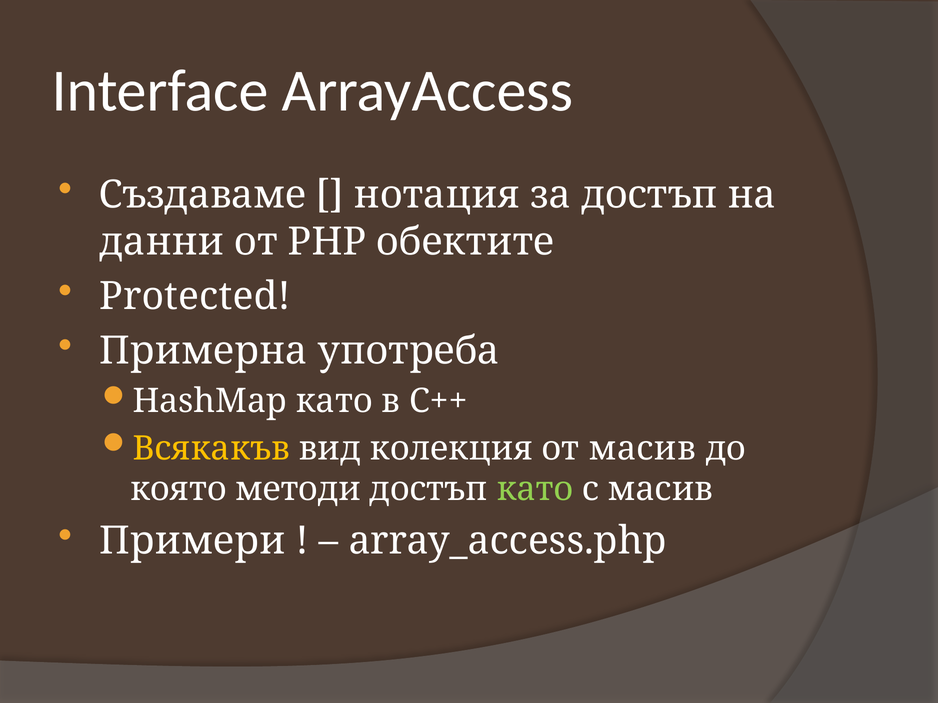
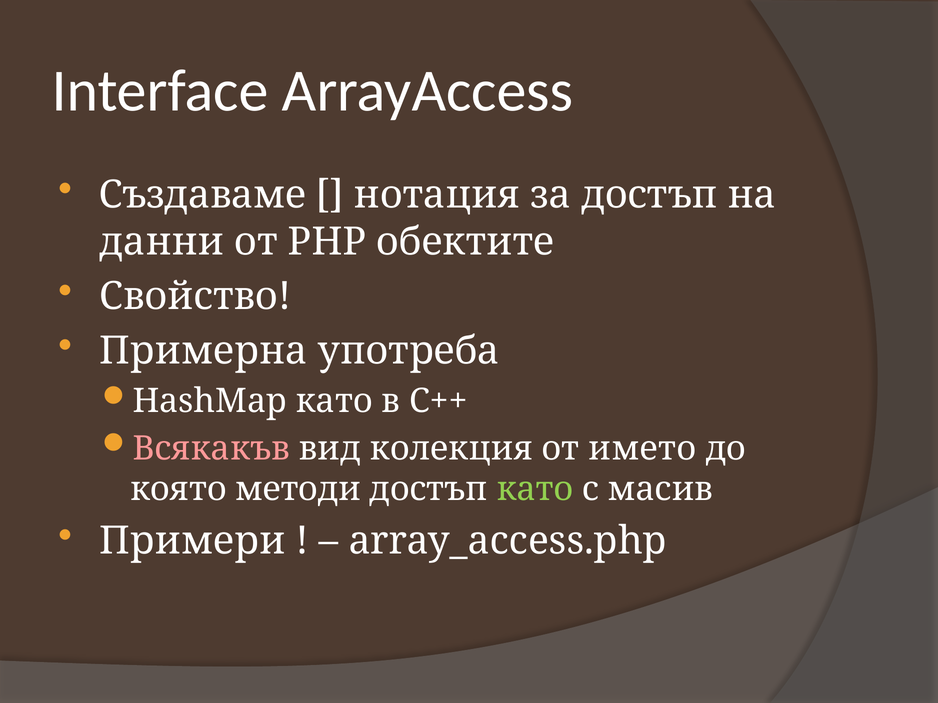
Protected: Protected -> Свойство (195, 297)
Всякакъв colour: yellow -> pink (211, 449)
от масив: масив -> името (642, 449)
